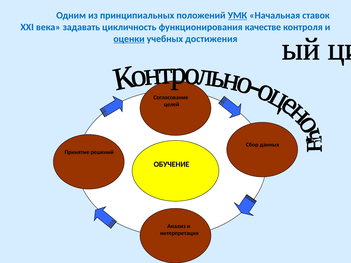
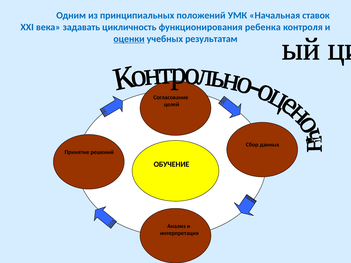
УМК underline: present -> none (237, 16)
качестве: качестве -> ребенка (263, 27)
достижения: достижения -> результатам (211, 39)
